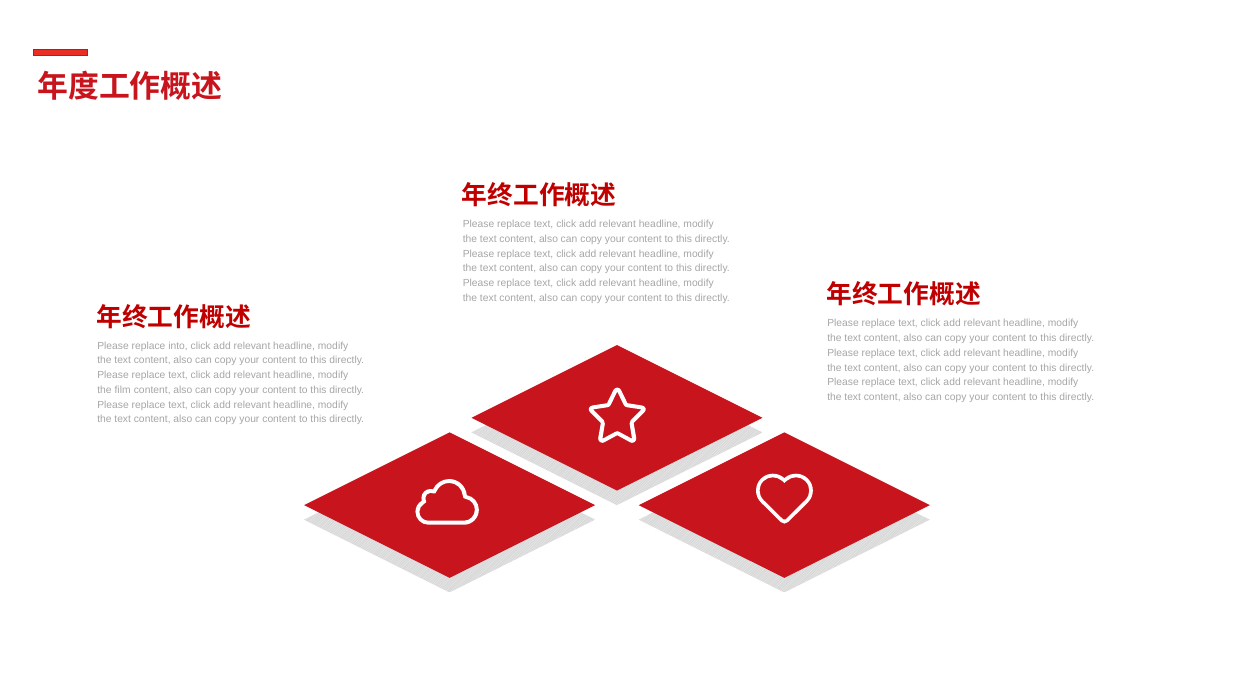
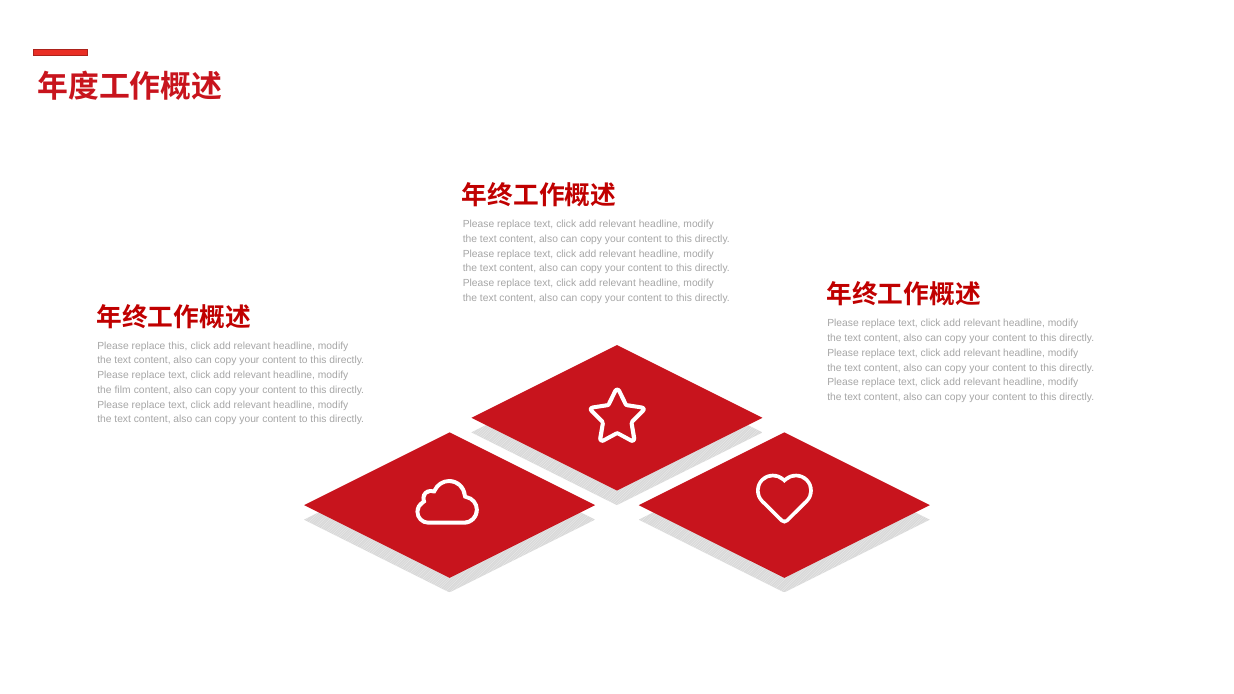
replace into: into -> this (178, 346)
